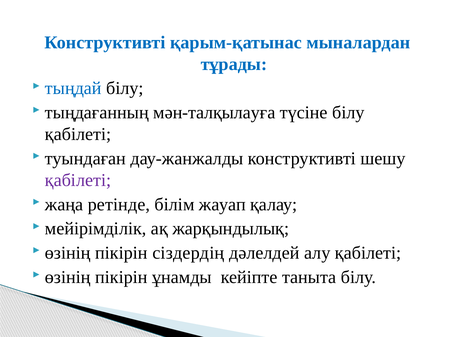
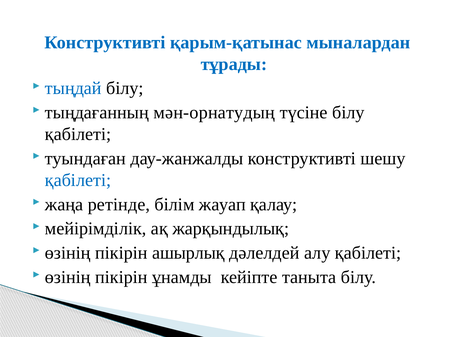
мән-талқылауға: мән-талқылауға -> мән-орнатудың (214, 113)
қабілеті colour: purple -> blue (78, 181)
сіздердің: сіздердің -> ашырлық (188, 253)
